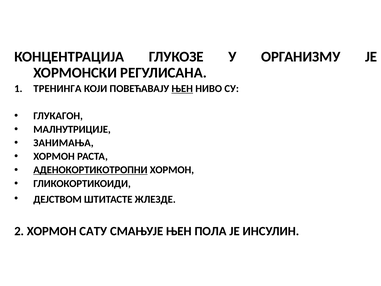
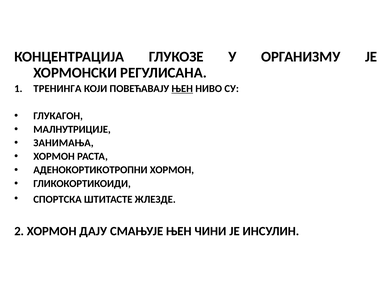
АДЕНОКОРТИКОТРОПНИ underline: present -> none (90, 170)
ДЕЈСТВОМ: ДЕЈСТВОМ -> СПОРТСКА (57, 199)
САТУ: САТУ -> ДАЈУ (93, 231)
ПОЛА: ПОЛА -> ЧИНИ (210, 231)
